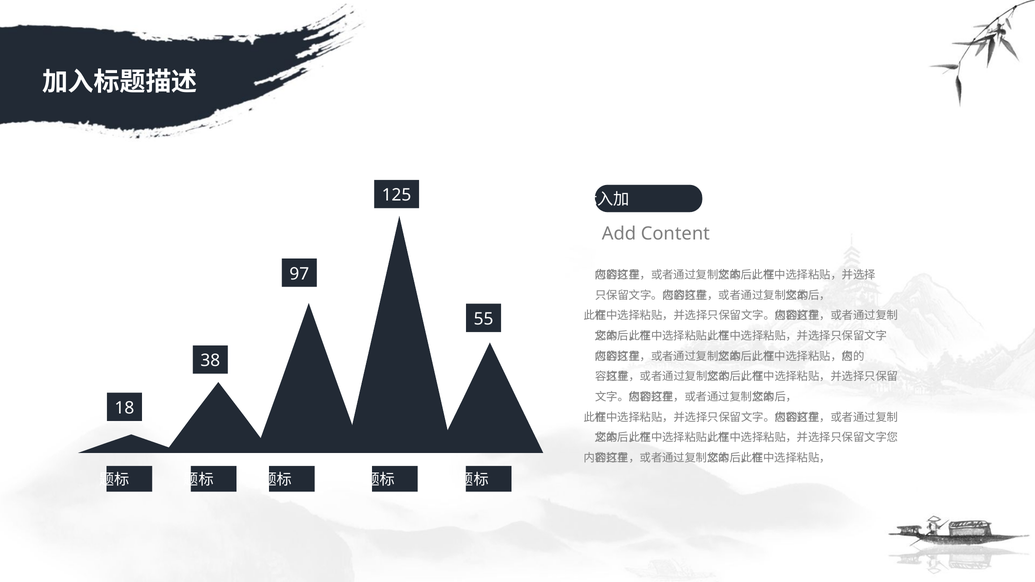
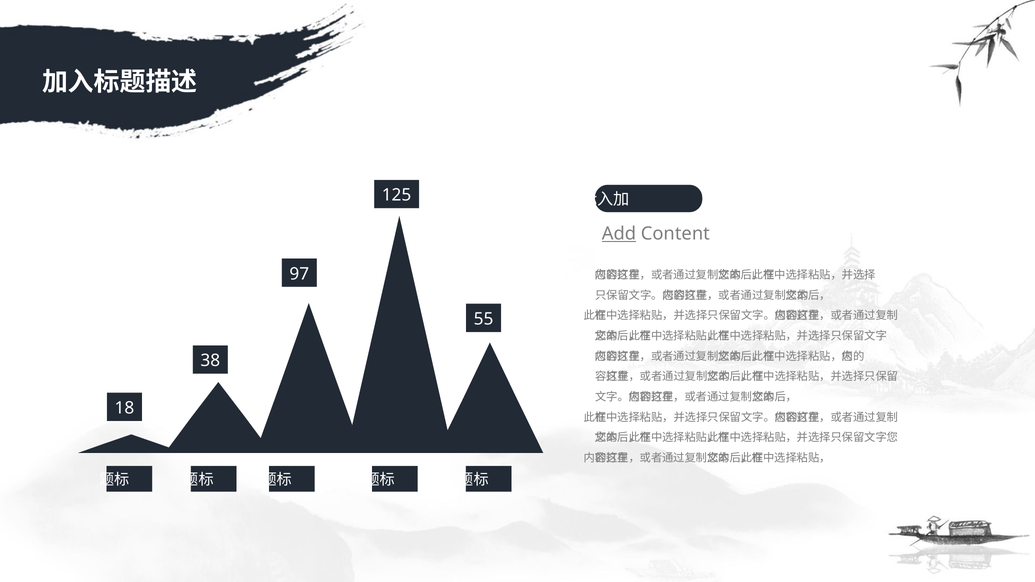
Add underline: none -> present (619, 234)
